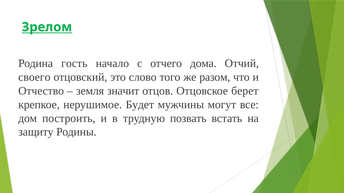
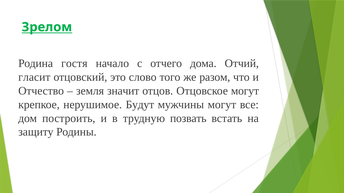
гость: гость -> гостя (74, 63)
своего: своего -> гласит (34, 77)
Отцовское берет: берет -> могут (245, 91)
Будет: Будет -> Будут (140, 105)
